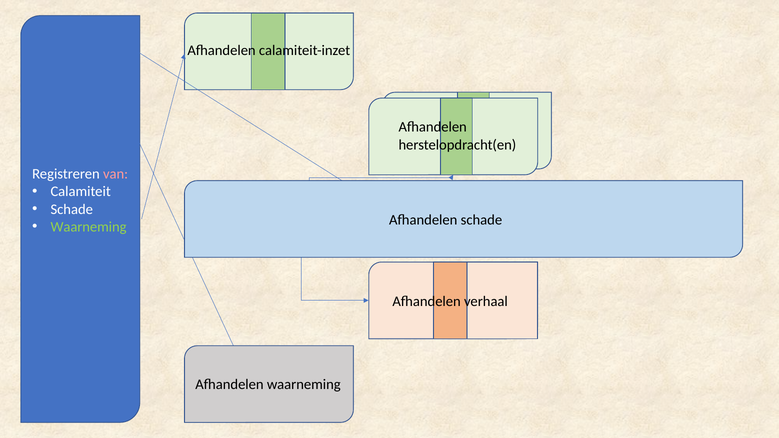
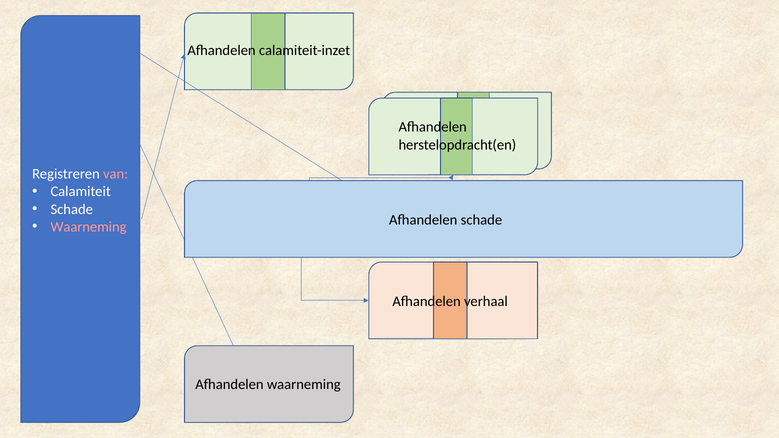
Waarneming colour: light green -> pink (89, 227)
